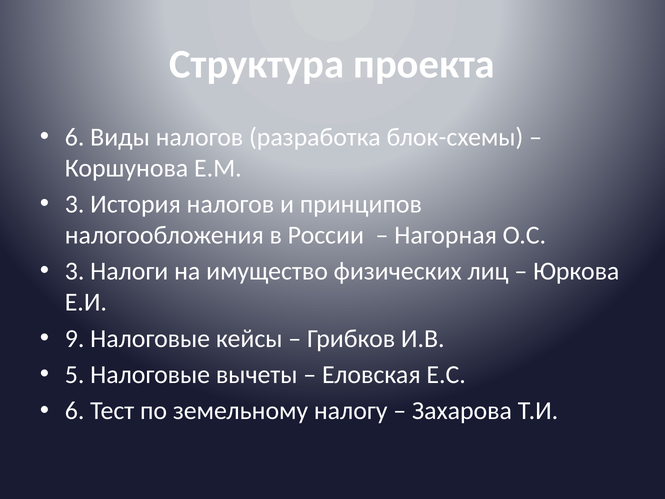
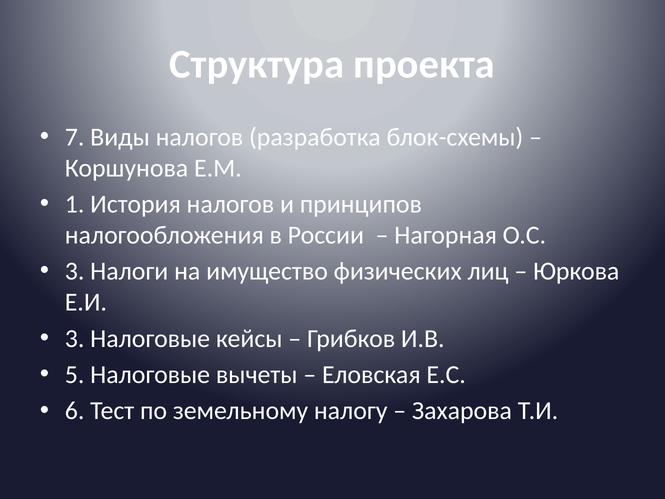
6: 6 -> 7 (75, 137)
3: 3 -> 1 (75, 204)
9: 9 -> 3 (75, 338)
